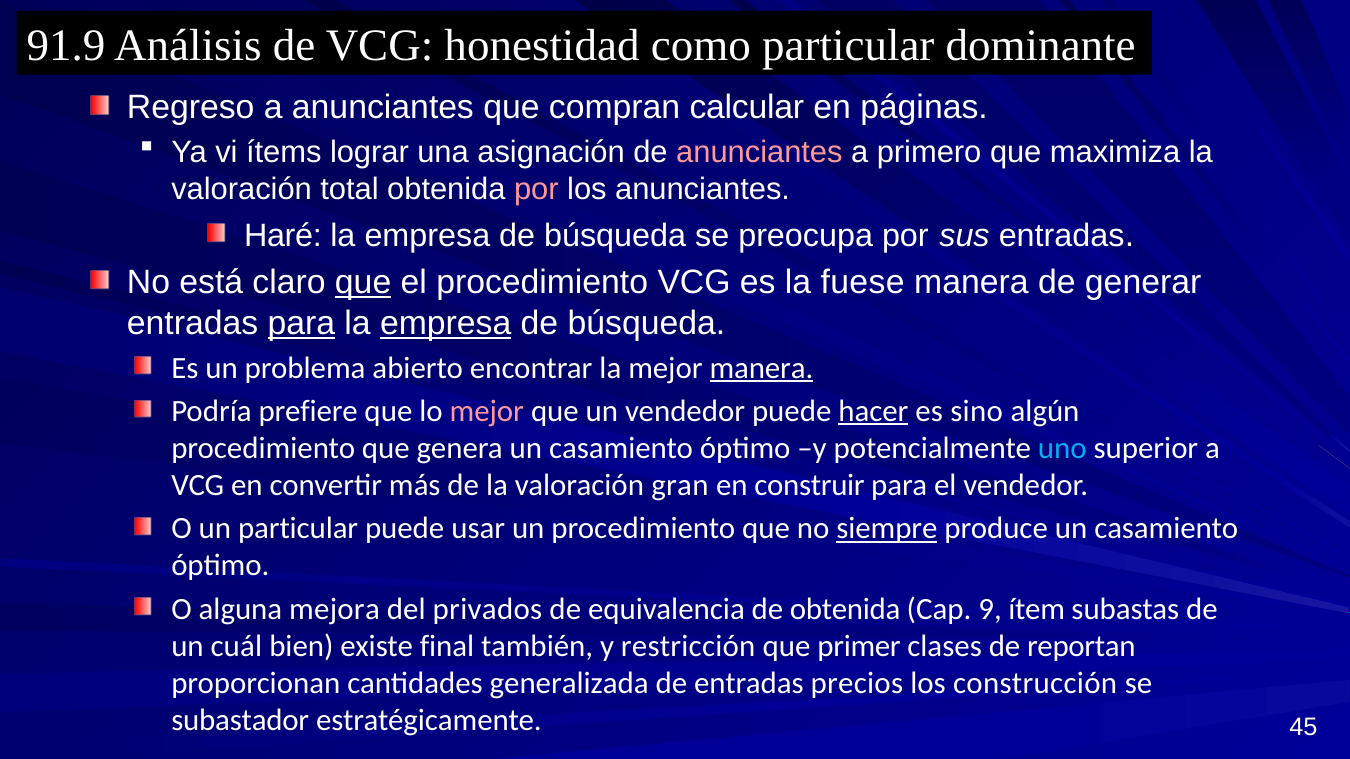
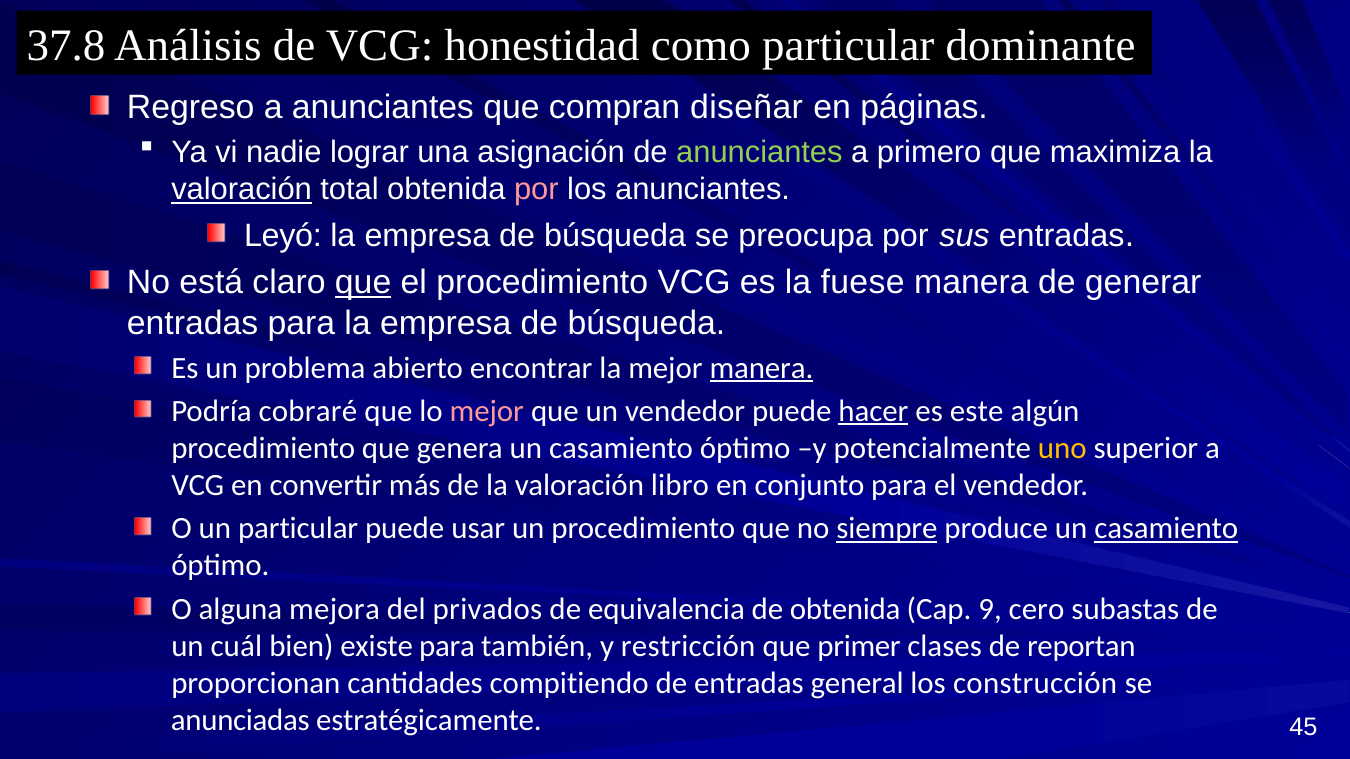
91.9: 91.9 -> 37.8 (66, 46)
calcular: calcular -> diseñar (747, 108)
ítems: ítems -> nadie (284, 153)
anunciantes colour: pink -> light green (759, 153)
valoración underline: none -> present (242, 190)
Haré: Haré -> Leyó (283, 236)
para underline: present -> none (301, 323)
empresa underline: present -> none (446, 323)
prefiere: prefiere -> cobraré (308, 411)
sino: sino -> este (977, 411)
uno colour: light blue -> yellow (1062, 448)
gran: gran -> libro (680, 486)
construir: construir -> conjunto (810, 486)
casamiento underline: none -> present (1166, 529)
ítem: ítem -> cero (1037, 609)
existe final: final -> para (447, 646)
generalizada: generalizada -> compitiendo (569, 683)
precios: precios -> general (857, 683)
subastador: subastador -> anunciadas (240, 721)
